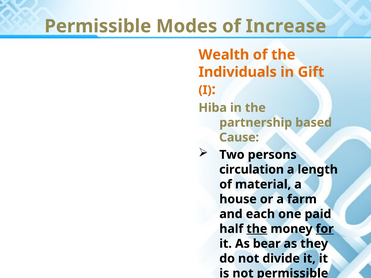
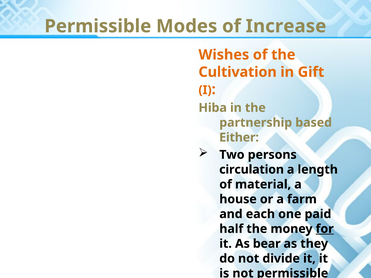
Wealth: Wealth -> Wishes (224, 55)
Individuals: Individuals -> Cultivation (238, 72)
Cause: Cause -> Either (239, 138)
the underline: present -> none (257, 229)
